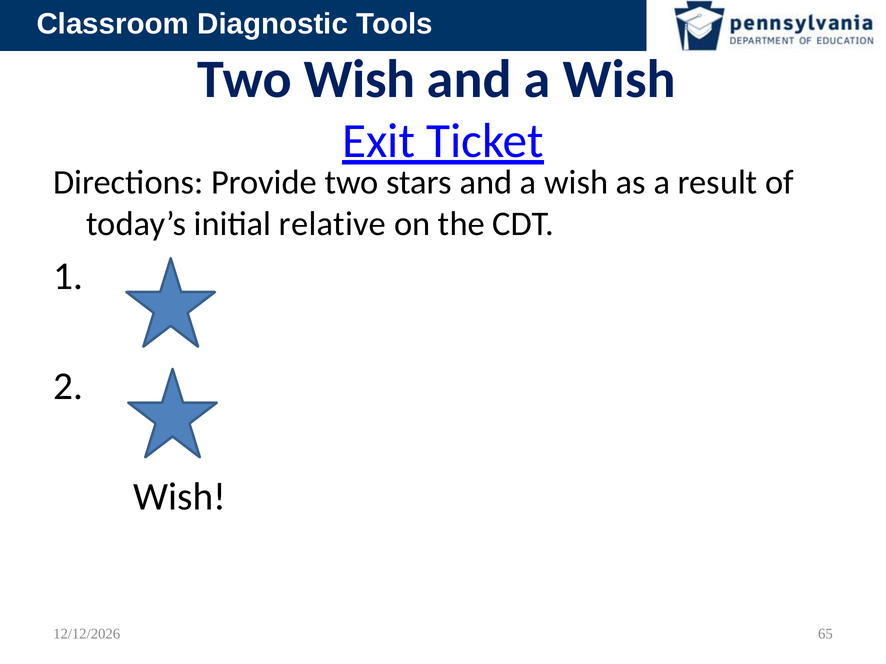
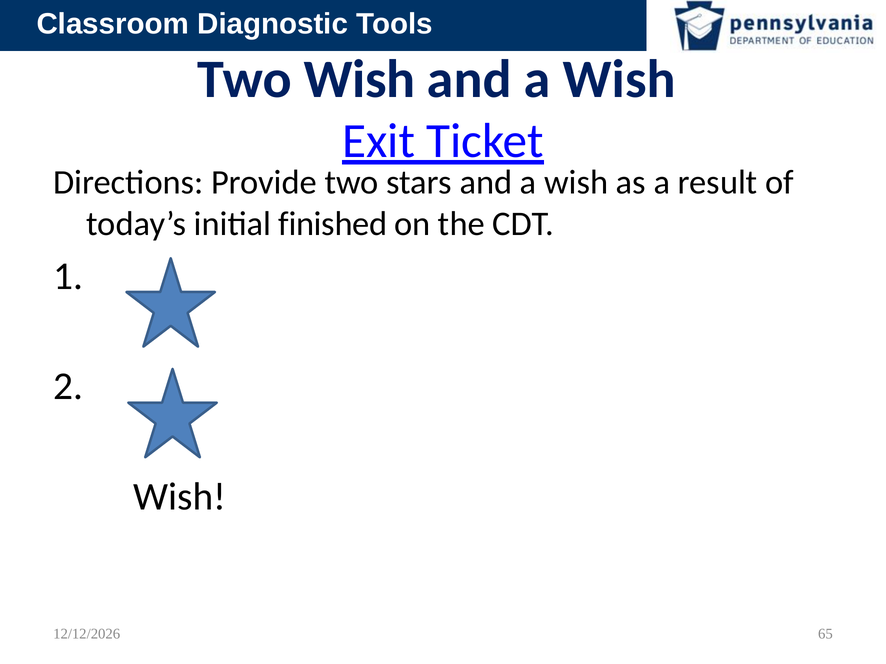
relative: relative -> finished (333, 224)
